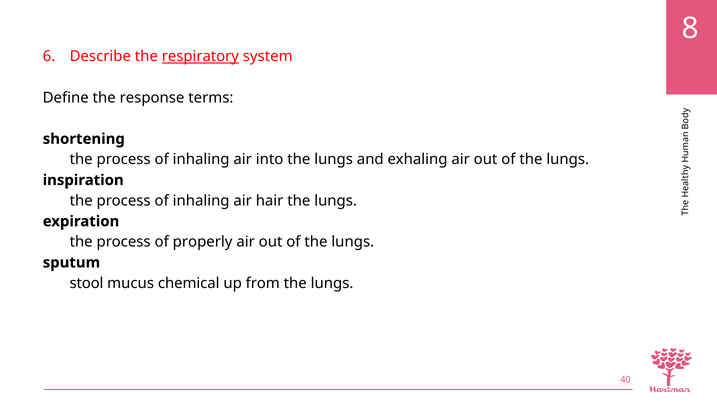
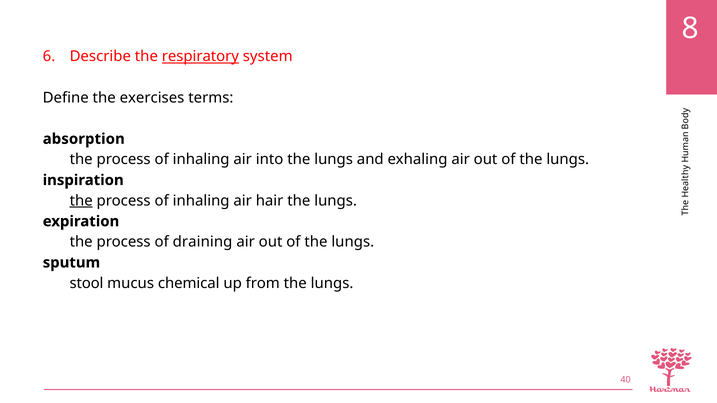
response: response -> exercises (152, 98)
shortening: shortening -> absorption (84, 139)
the underline: none -> present (81, 201)
properly: properly -> draining (203, 242)
